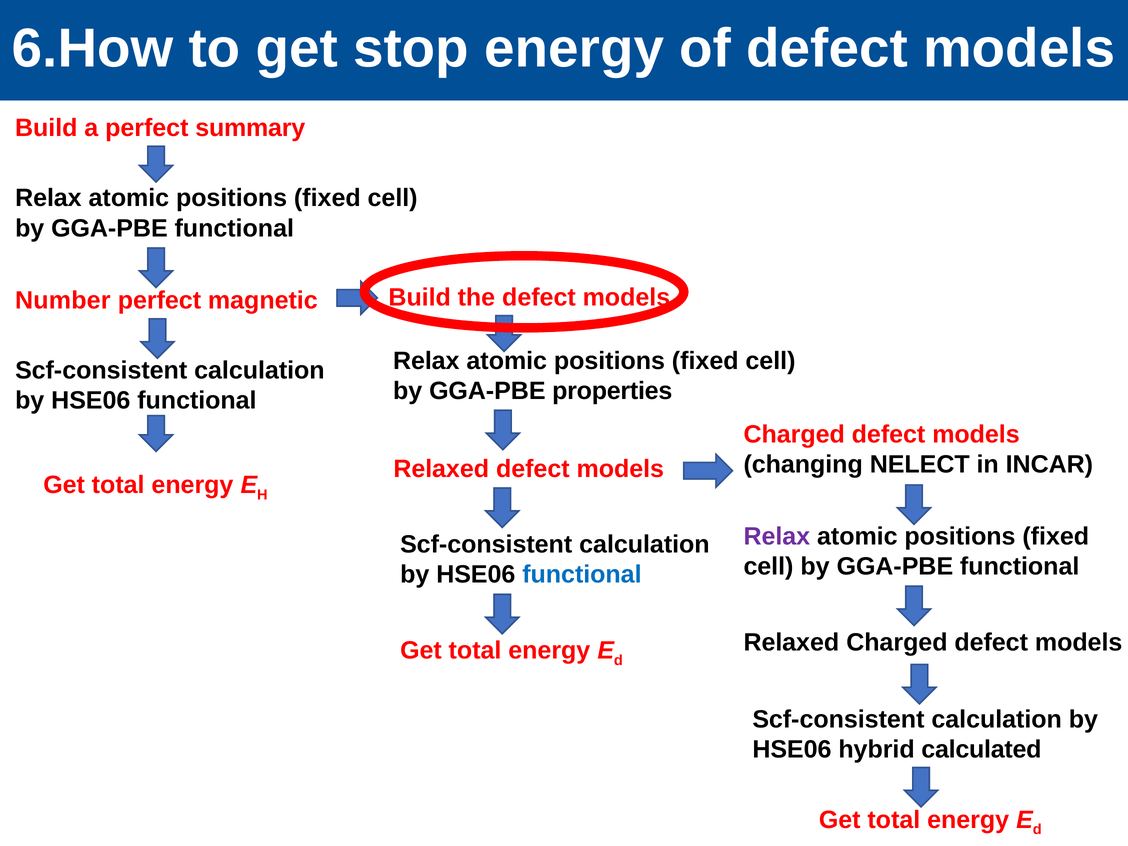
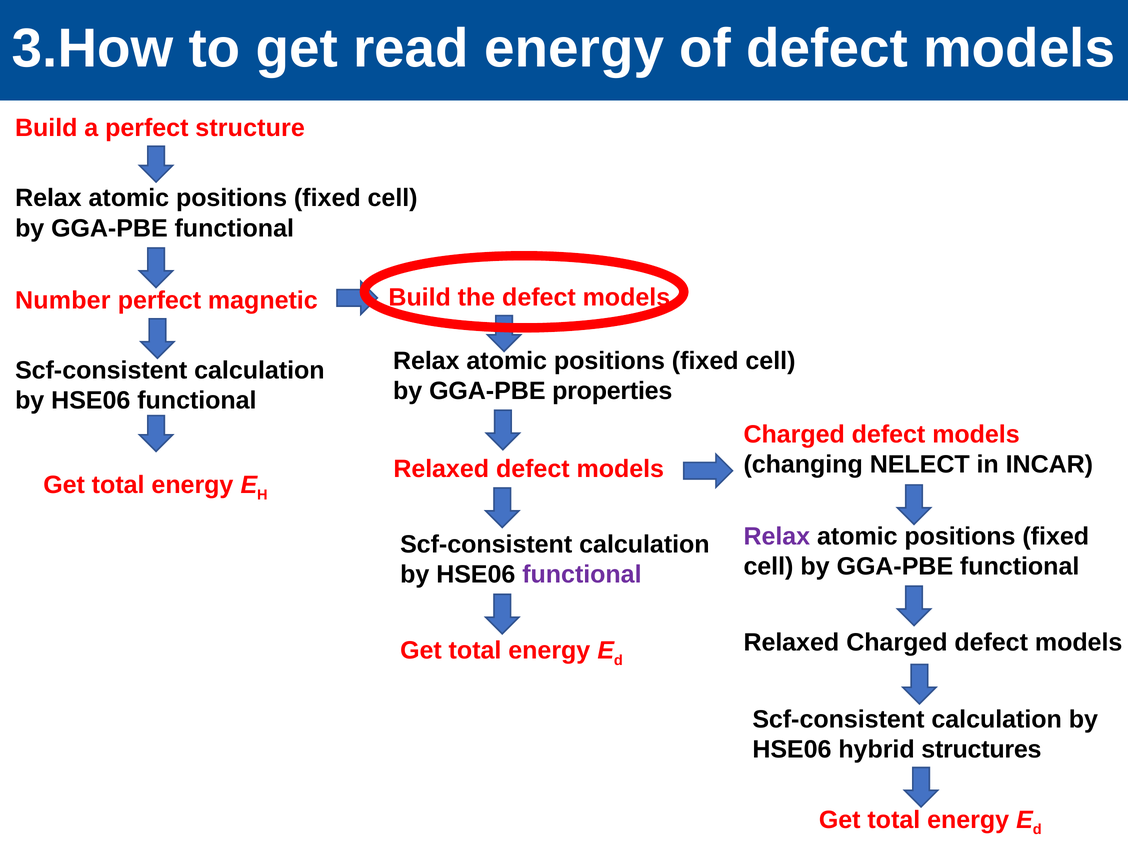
6.How: 6.How -> 3.How (93, 49)
stop: stop -> read (411, 49)
summary: summary -> structure (250, 128)
functional colour: blue -> purple (582, 575)
calculated: calculated -> structures (981, 750)
